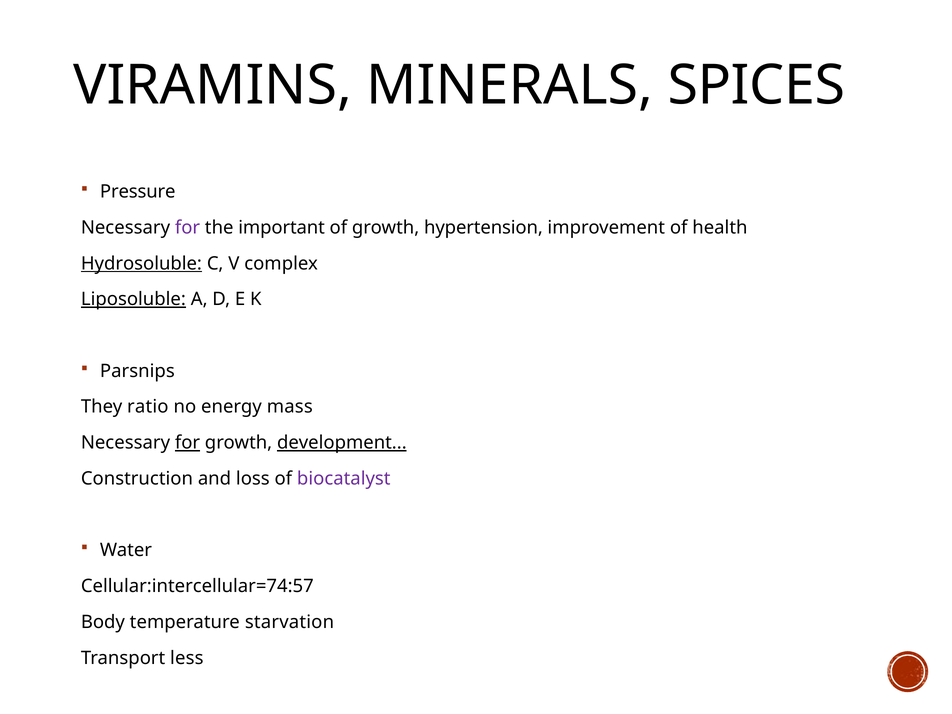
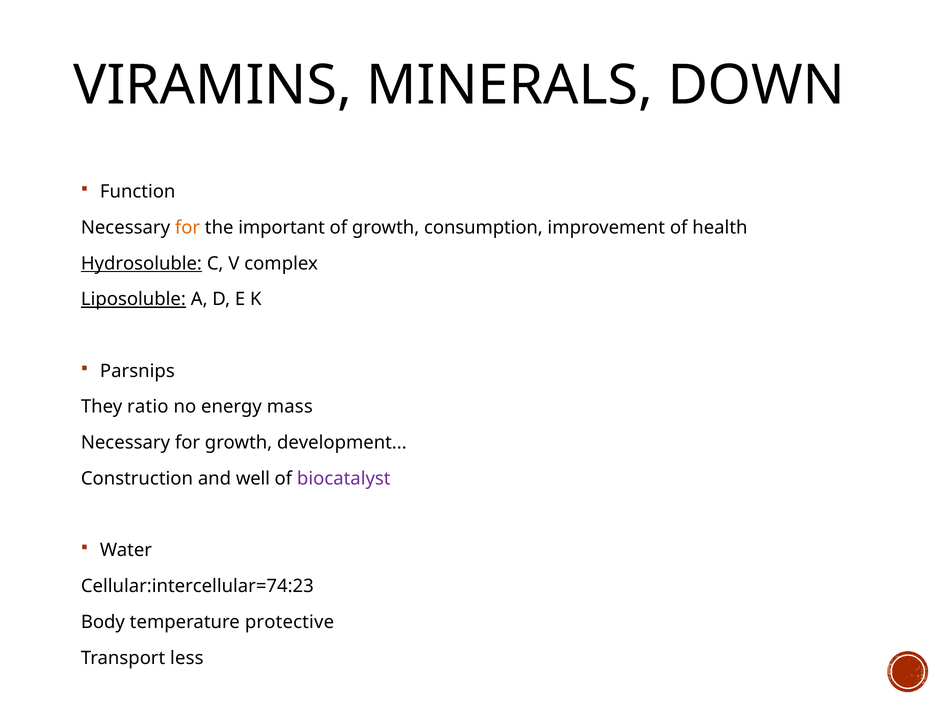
SPICES: SPICES -> DOWN (756, 85)
Pressure: Pressure -> Function (138, 192)
for colour: purple -> orange (187, 228)
hypertension: hypertension -> consumption (483, 228)
for underline: present -> none (187, 443)
development underline: present -> none (342, 443)
loss: loss -> well (253, 479)
Cellular:intercellular=74:57: Cellular:intercellular=74:57 -> Cellular:intercellular=74:23 (197, 586)
starvation: starvation -> protective (290, 622)
